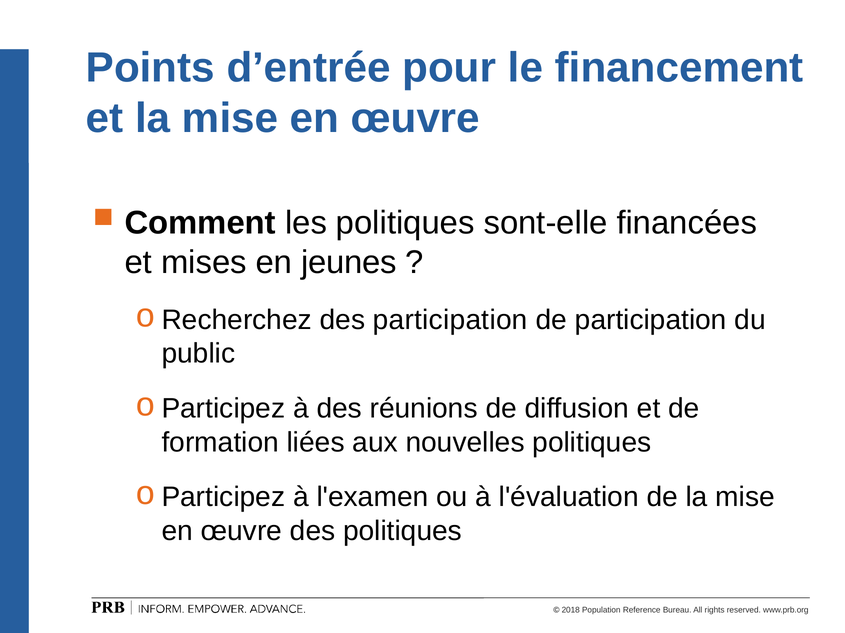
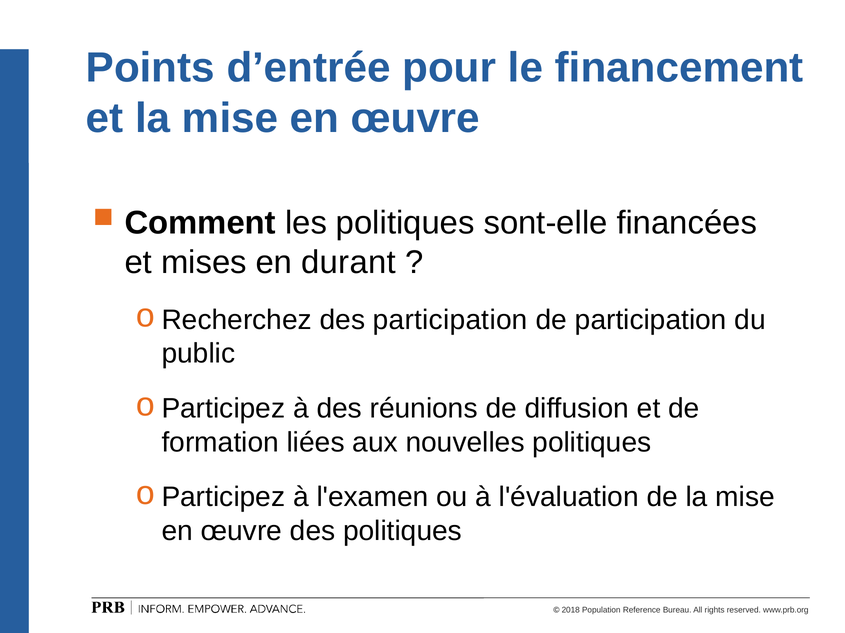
jeunes: jeunes -> durant (349, 263)
